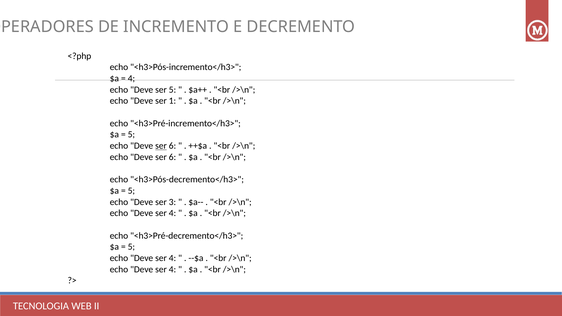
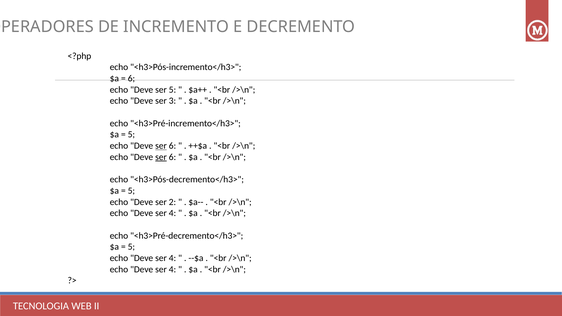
4: 4 -> 6 (131, 78)
1: 1 -> 3 (172, 101)
ser underline: none -> present (161, 157)
3: 3 -> 2 (172, 202)
